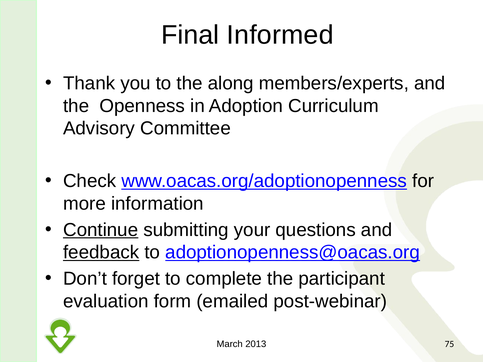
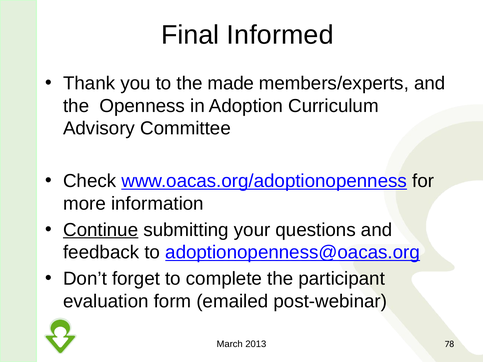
along: along -> made (231, 83)
feedback underline: present -> none (101, 253)
75: 75 -> 78 (449, 344)
